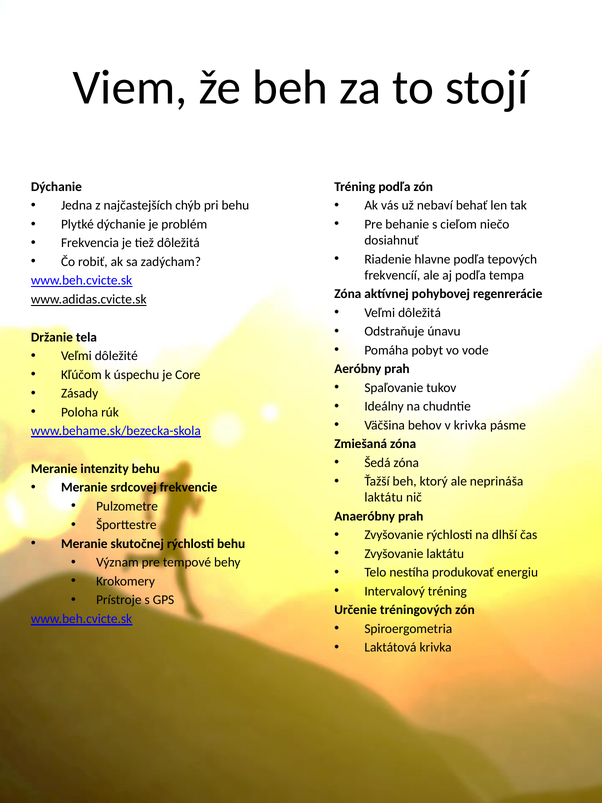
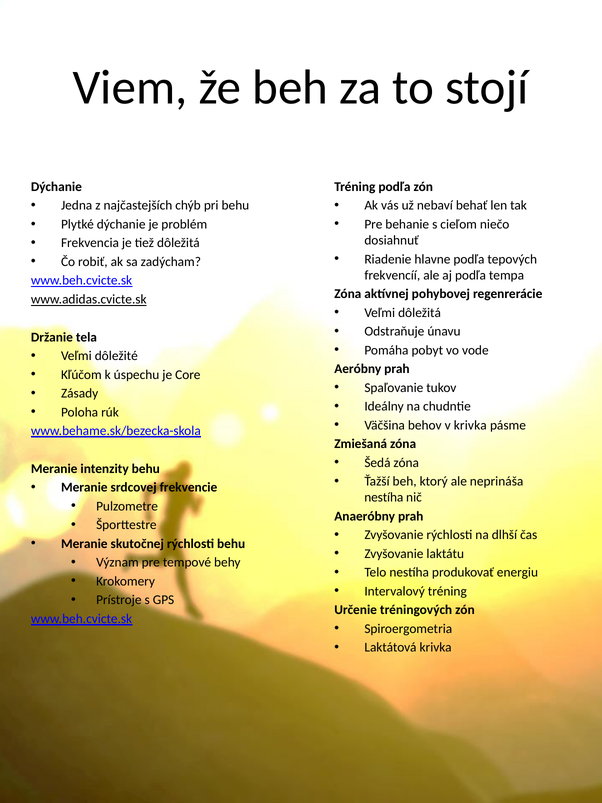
laktátu: laktátu -> nestíha (384, 497)
